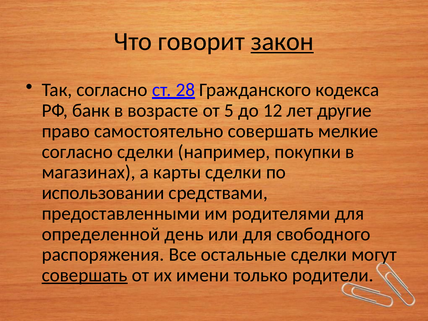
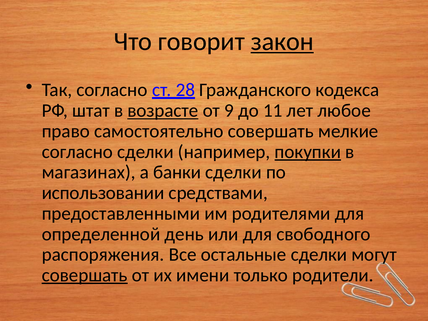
банк: банк -> штат (91, 111)
возрасте underline: none -> present (163, 111)
5: 5 -> 9 (229, 111)
12: 12 -> 11 (273, 111)
другие: другие -> любое (344, 111)
покупки underline: none -> present (308, 152)
карты: карты -> банки (177, 172)
